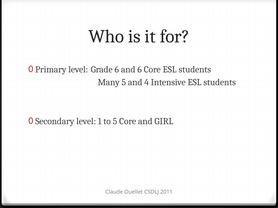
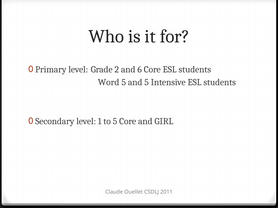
Grade 6: 6 -> 2 (117, 70)
Many: Many -> Word (109, 83)
and 4: 4 -> 5 (147, 83)
